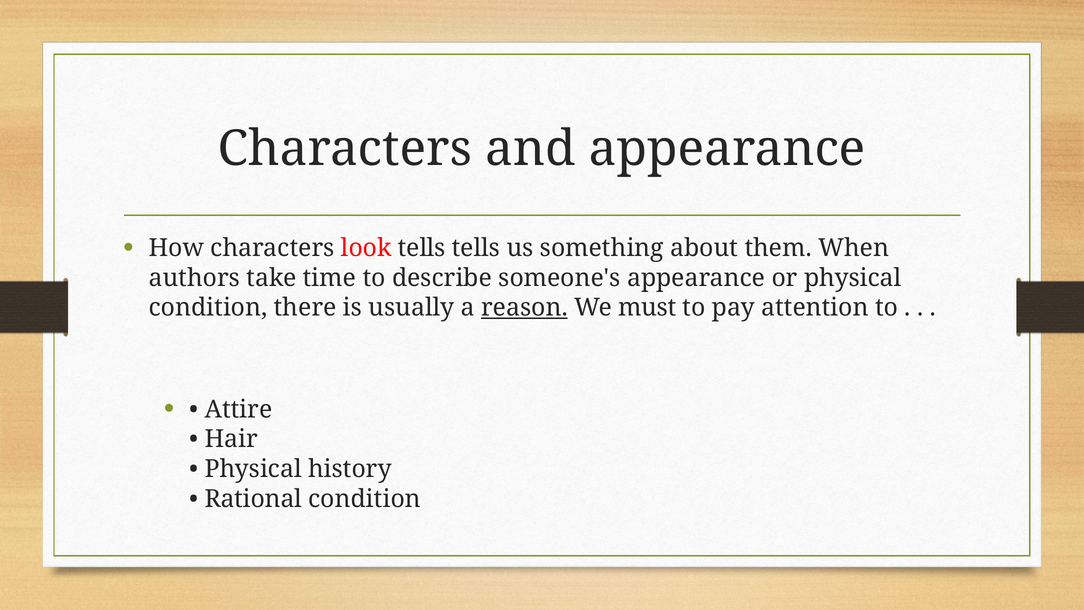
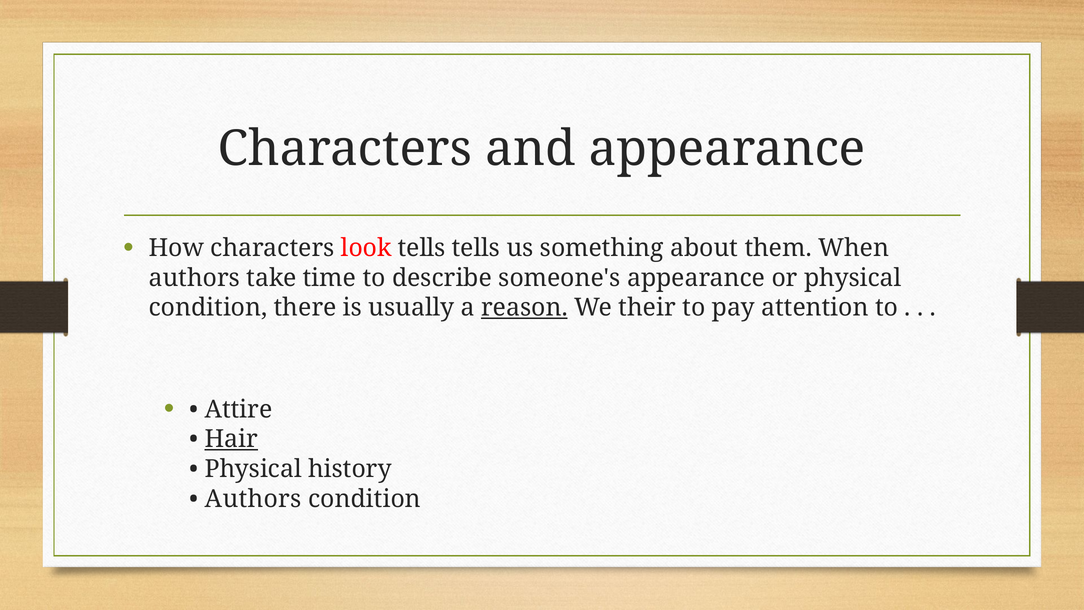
must: must -> their (647, 308)
Hair underline: none -> present (231, 439)
Rational: Rational -> Authors (253, 499)
